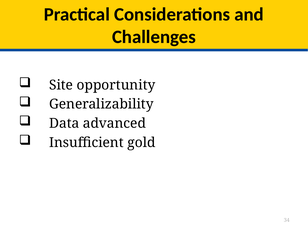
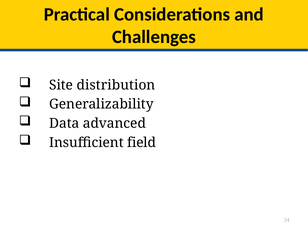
opportunity: opportunity -> distribution (116, 85)
gold: gold -> field (142, 143)
